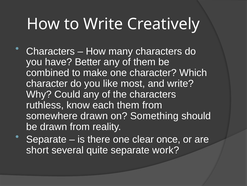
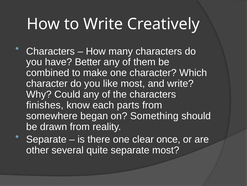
ruthless: ruthless -> finishes (45, 105)
each them: them -> parts (128, 105)
somewhere drawn: drawn -> began (94, 116)
short: short -> other (37, 150)
separate work: work -> most (166, 150)
